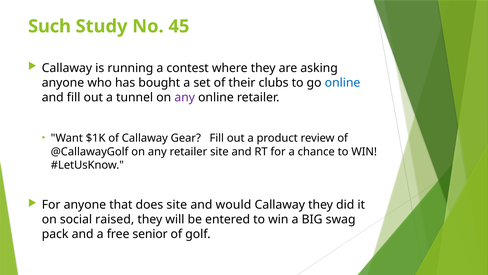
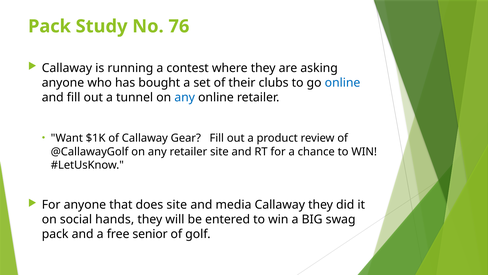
Such: Such -> Pack (49, 26)
45: 45 -> 76 (179, 26)
any colour: purple -> blue (185, 97)
would: would -> media (234, 205)
raised: raised -> hands (115, 219)
